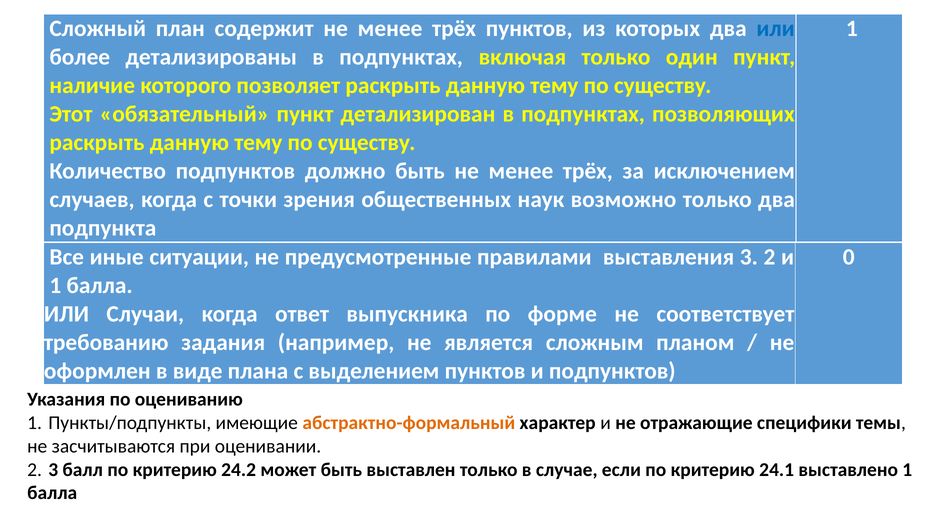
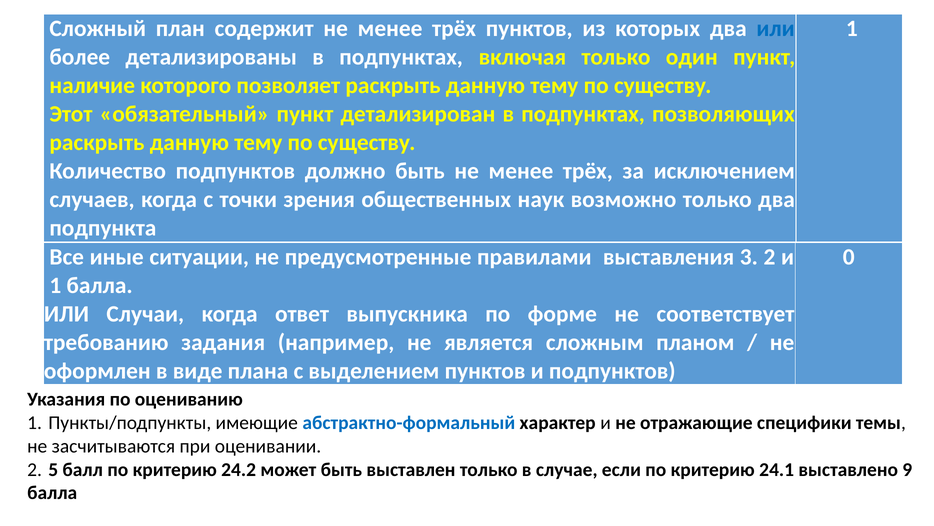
абстрактно-формальный colour: orange -> blue (409, 422)
2 3: 3 -> 5 (53, 469)
выставлено 1: 1 -> 9 (907, 469)
